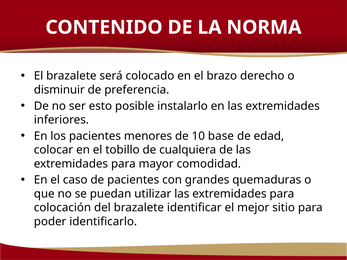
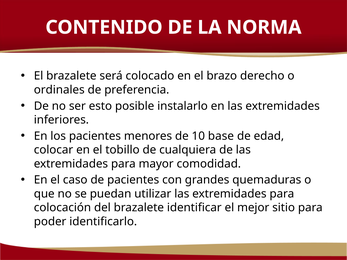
disminuir: disminuir -> ordinales (59, 90)
